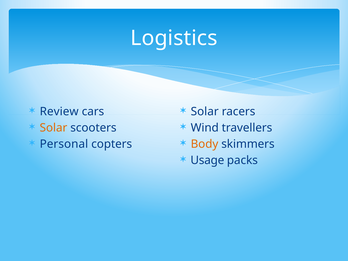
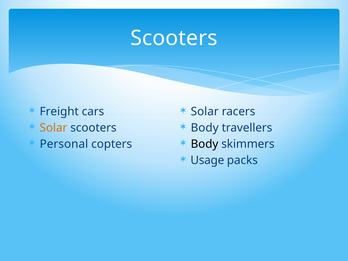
Logistics: Logistics -> Scooters (174, 38)
Review: Review -> Freight (59, 111)
Wind: Wind -> Body (205, 128)
Body colour: orange -> black (205, 144)
